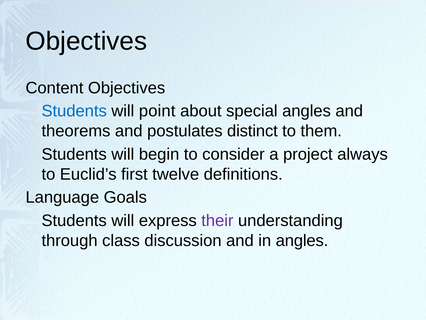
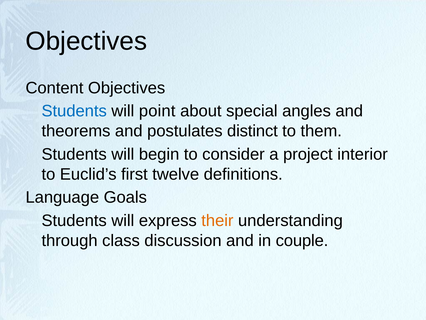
always: always -> interior (363, 154)
their colour: purple -> orange (217, 220)
in angles: angles -> couple (302, 240)
